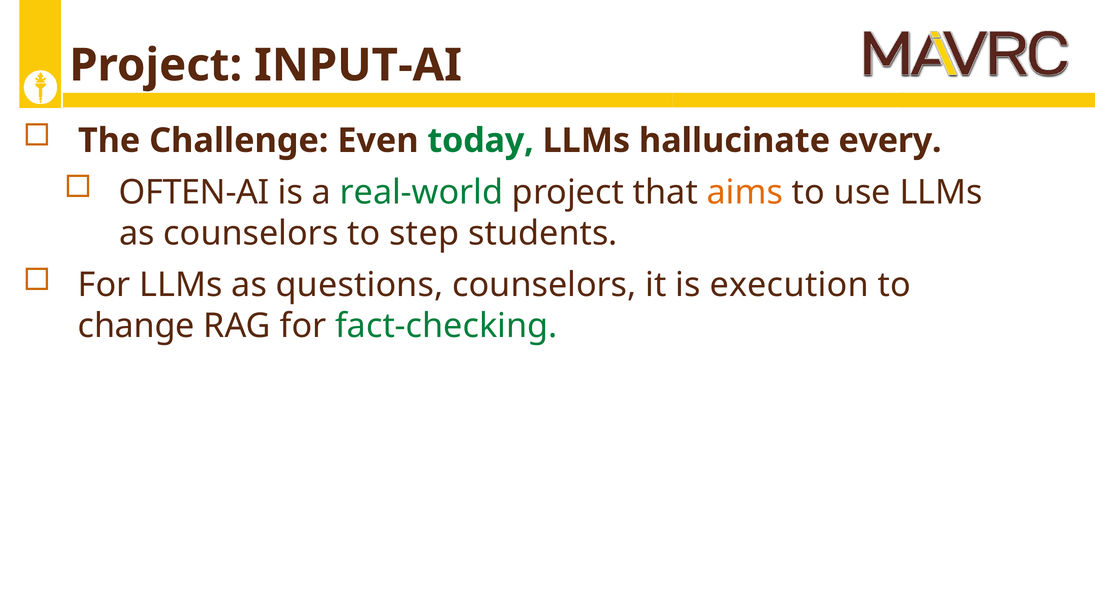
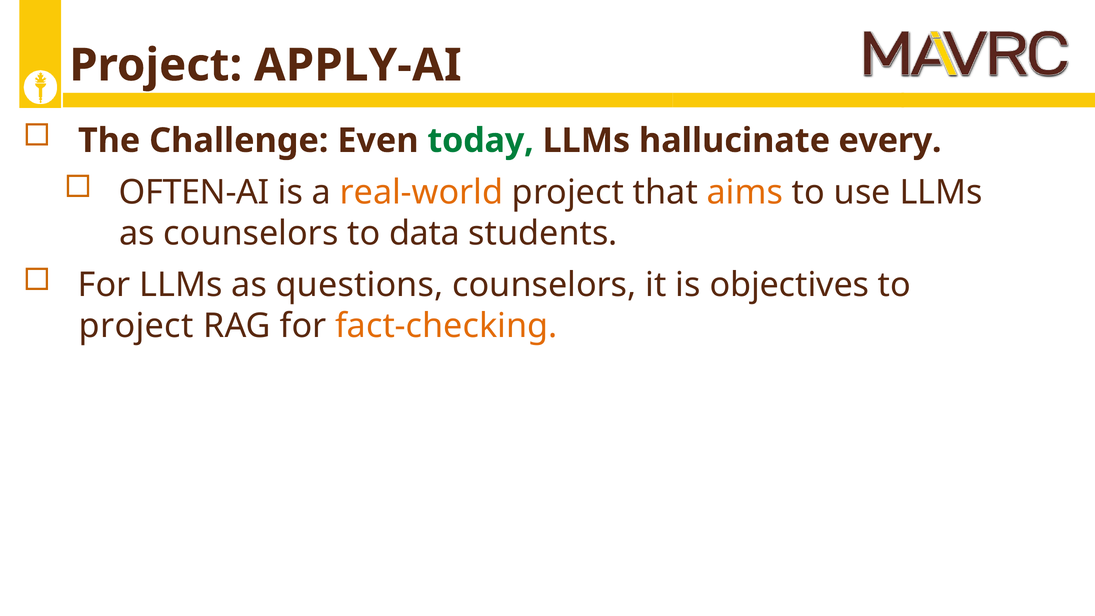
INPUT-AI: INPUT-AI -> APPLY-AI (358, 65)
real-world colour: green -> orange (422, 192)
step: step -> data (425, 233)
execution: execution -> objectives (789, 285)
change: change -> project (136, 326)
fact-checking colour: green -> orange (446, 326)
